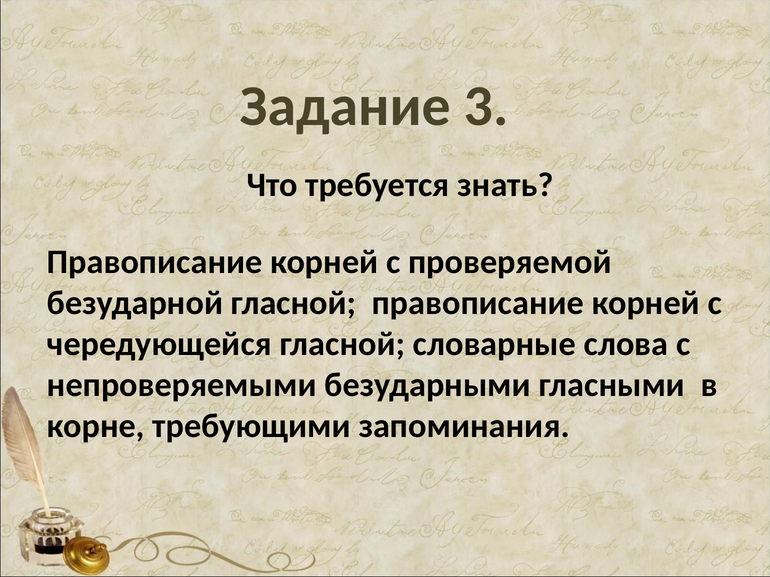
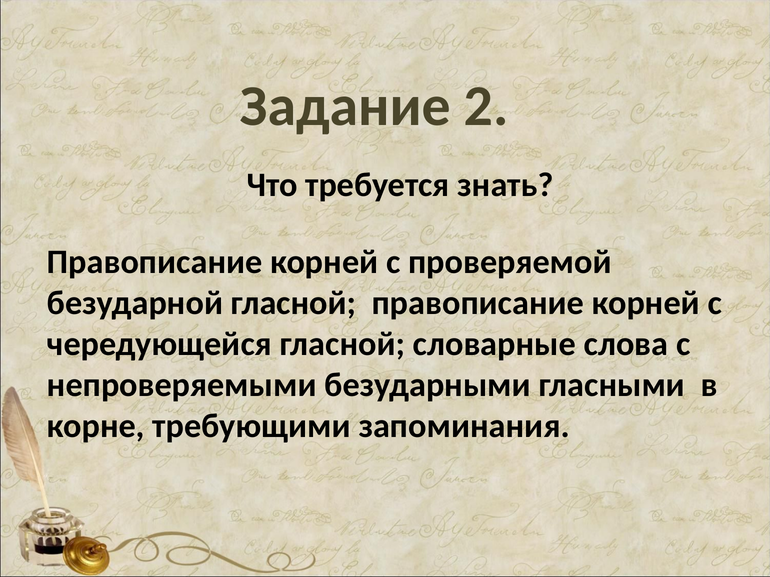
3: 3 -> 2 (486, 106)
